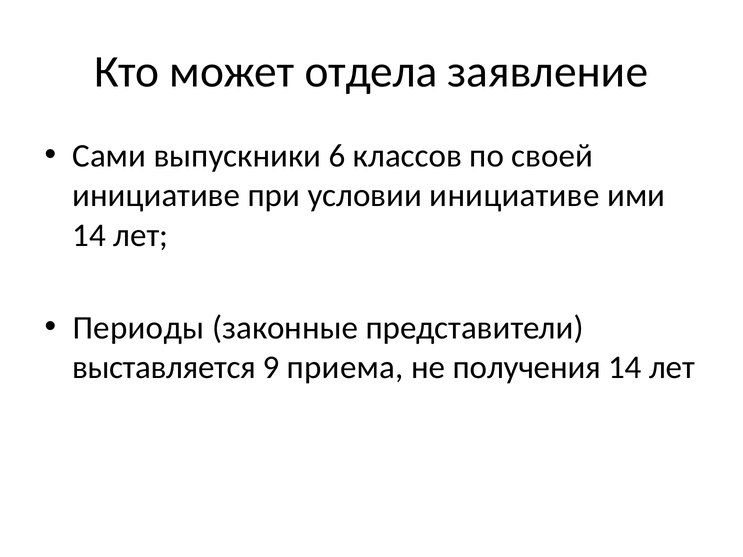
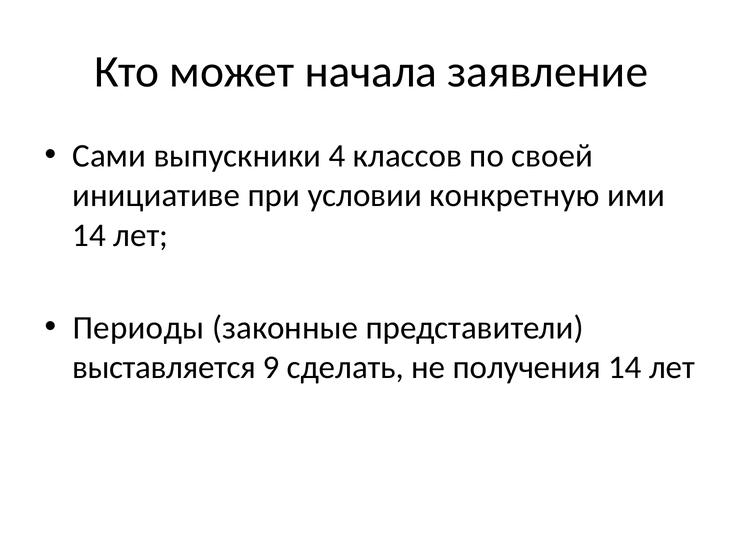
отдела: отдела -> начала (371, 72)
6: 6 -> 4 (337, 156)
условии инициативе: инициативе -> конкретную (514, 196)
приема: приема -> сделать (345, 367)
